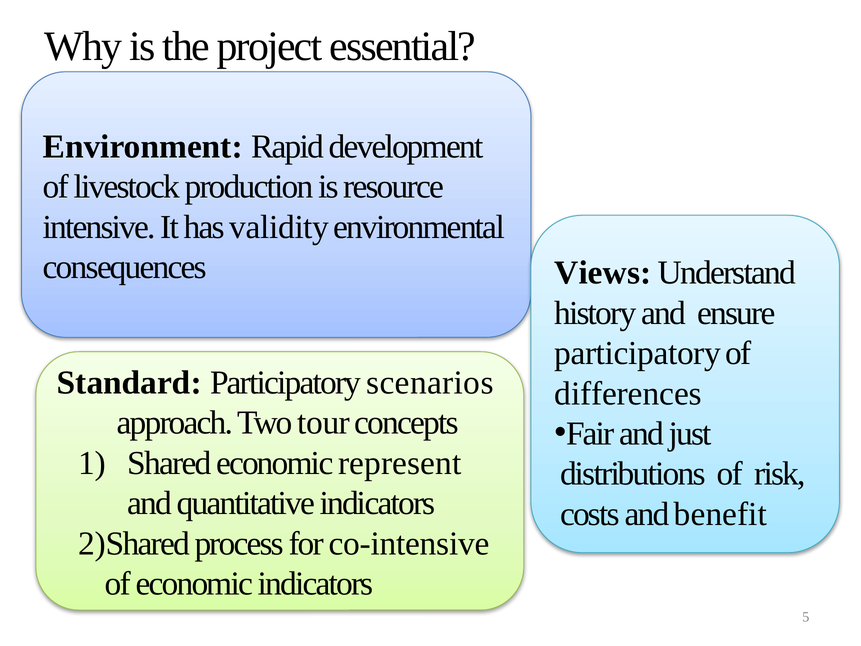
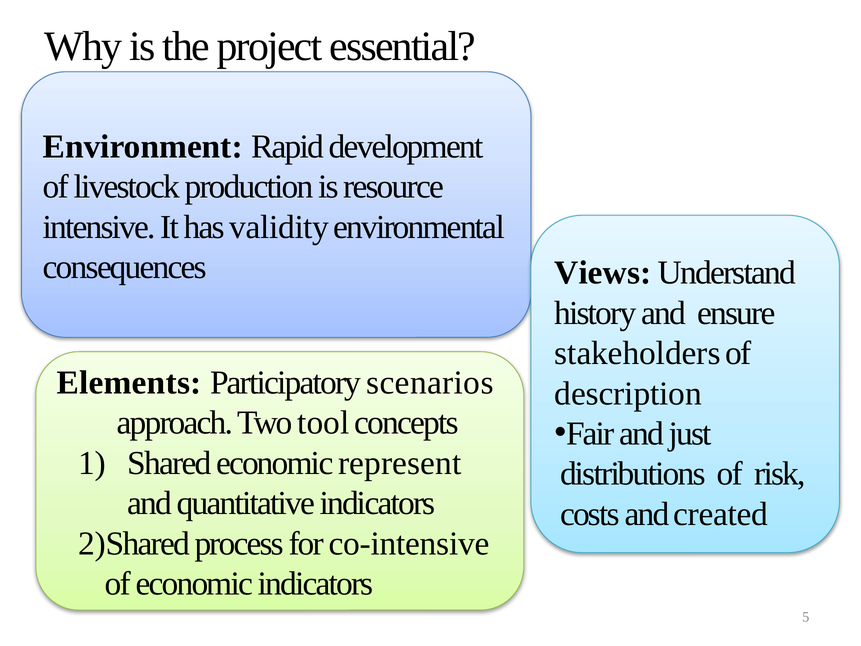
participatory: participatory -> stakeholders (638, 353)
Standard: Standard -> Elements (129, 382)
differences: differences -> description (628, 393)
tour: tour -> tool (323, 423)
benefit: benefit -> created (721, 514)
